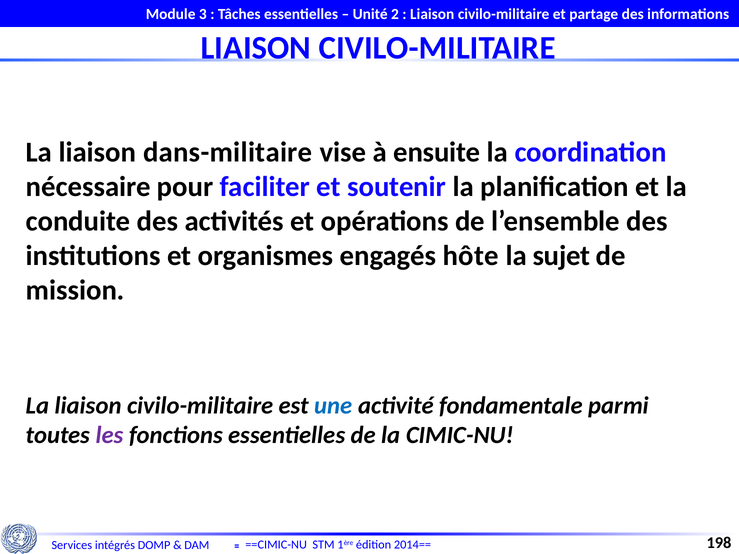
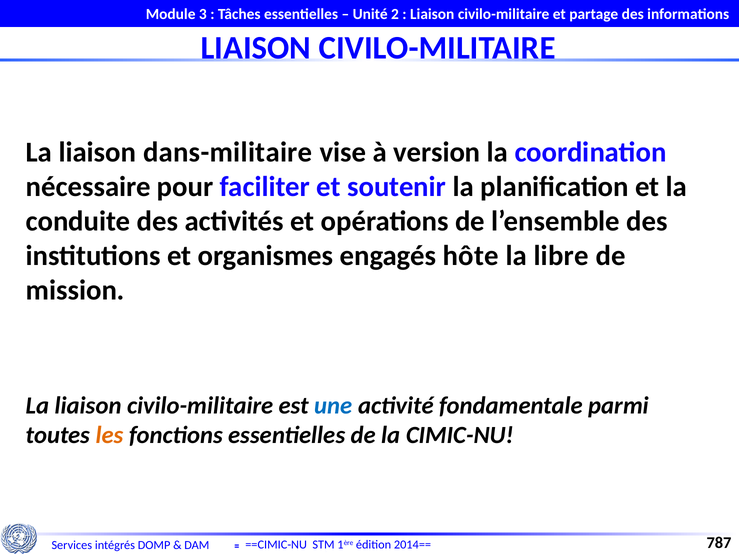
ensuite: ensuite -> version (437, 152)
sujet: sujet -> libre (561, 256)
les colour: purple -> orange (110, 435)
198: 198 -> 787 (719, 543)
